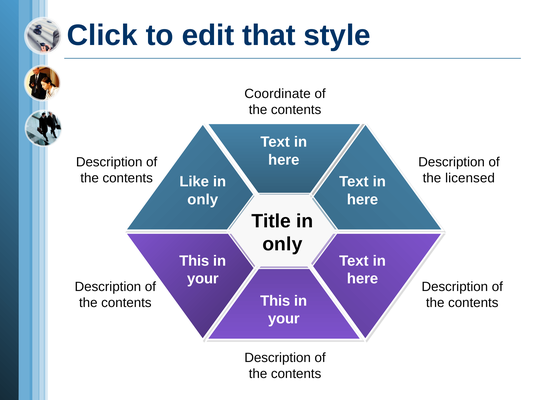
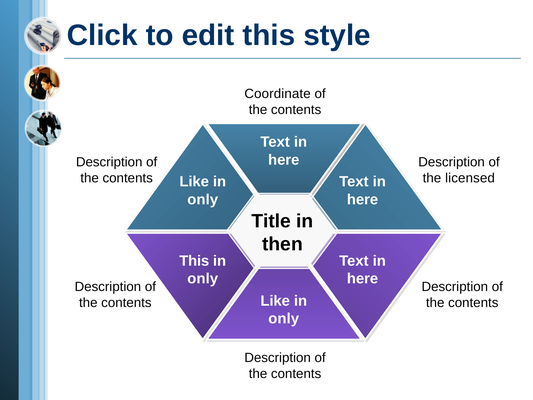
edit that: that -> this (269, 35)
only: only -> then (282, 244)
your: your -> only (203, 279)
This: This -> Like (275, 301)
your: your -> only (284, 319)
